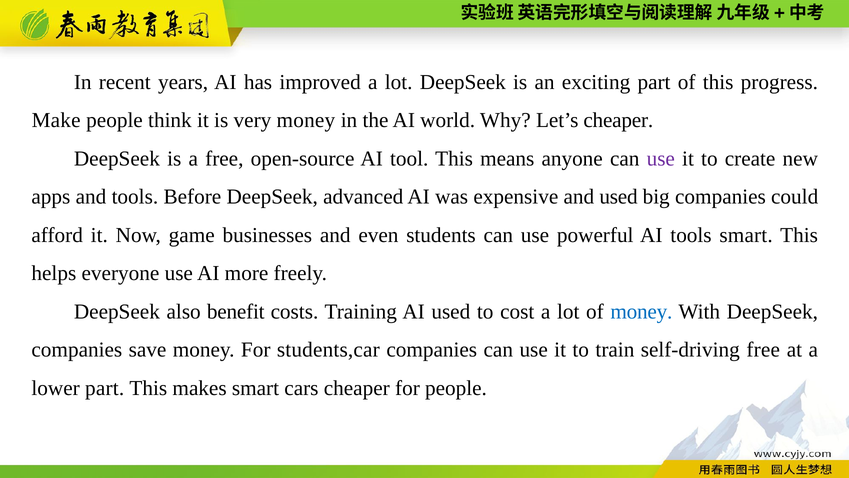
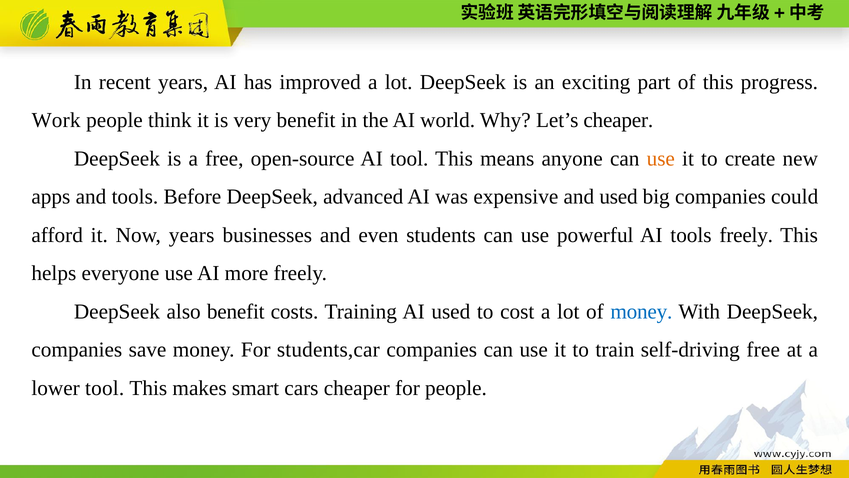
Make: Make -> Work (56, 120)
very money: money -> benefit (306, 120)
use colour: purple -> orange (661, 159)
Now game: game -> years (192, 235)
tools smart: smart -> freely (746, 235)
lower part: part -> tool (105, 388)
